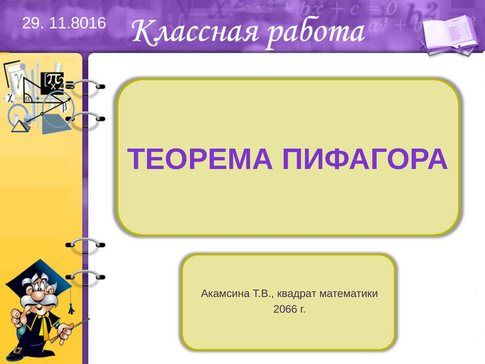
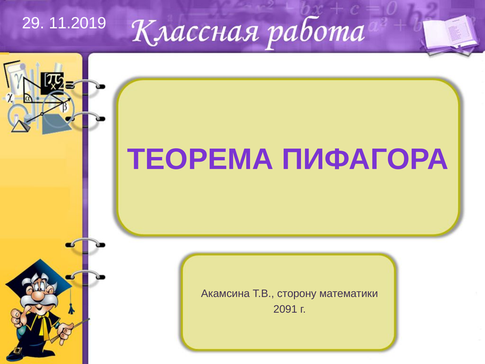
11.8016: 11.8016 -> 11.2019 (78, 23)
квадрат: квадрат -> сторону (297, 293)
2066: 2066 -> 2091 (285, 309)
